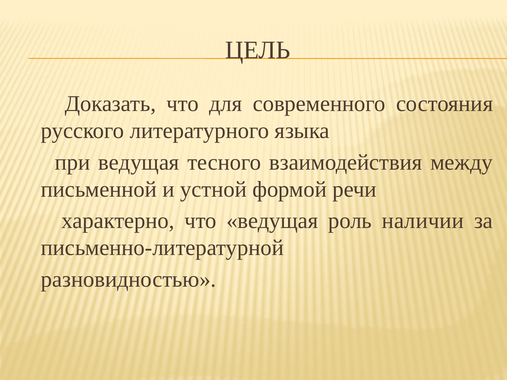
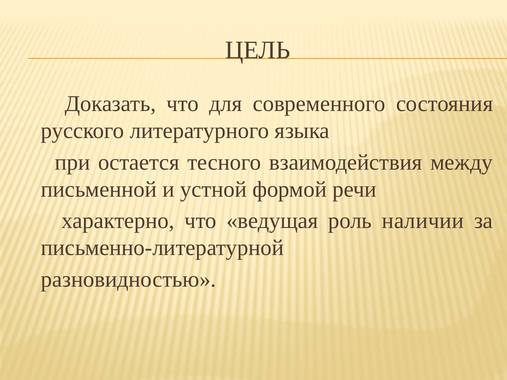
при ведущая: ведущая -> остается (139, 162)
